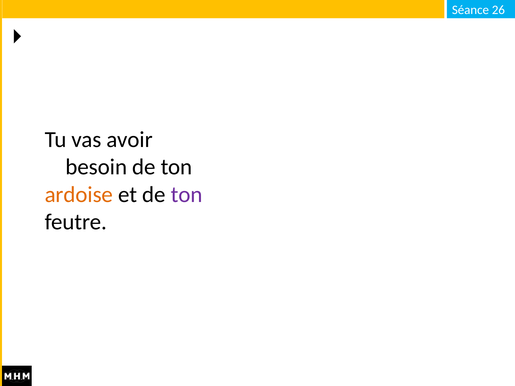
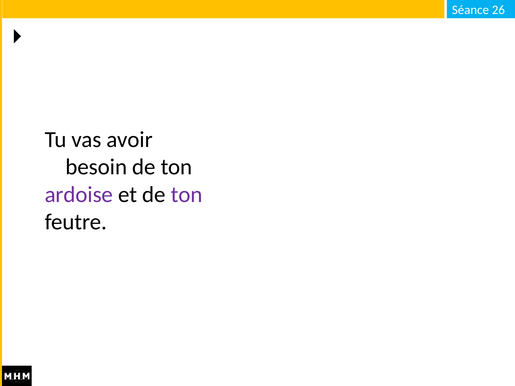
ardoise colour: orange -> purple (79, 195)
